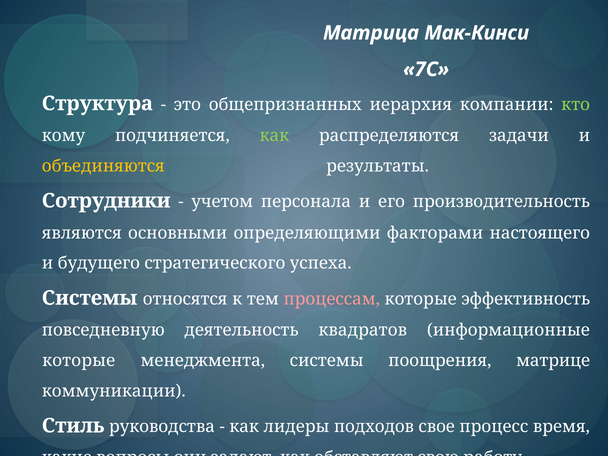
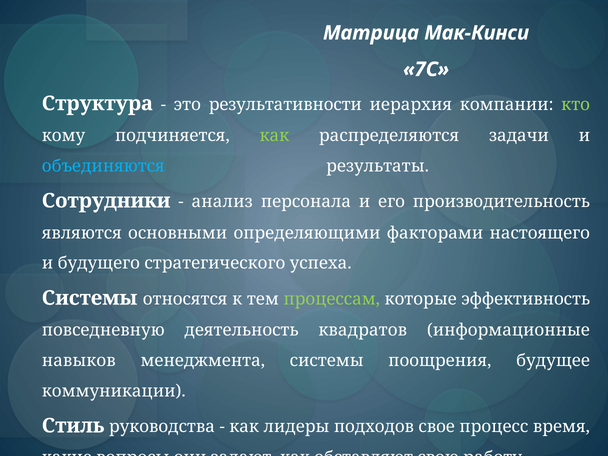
общепризнанных: общепризнанных -> результативности (285, 105)
объединяются colour: yellow -> light blue (103, 166)
учетом: учетом -> анализ (222, 202)
процессам colour: pink -> light green (332, 299)
которые: которые -> навыков (79, 361)
матрице: матрице -> будущее (553, 361)
